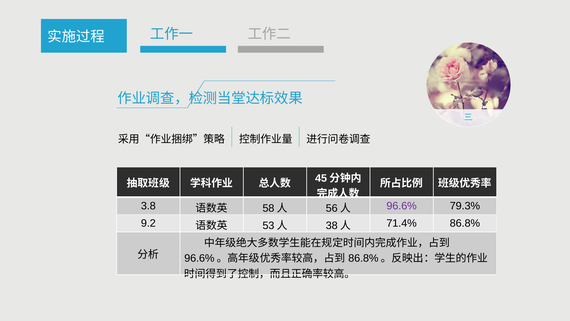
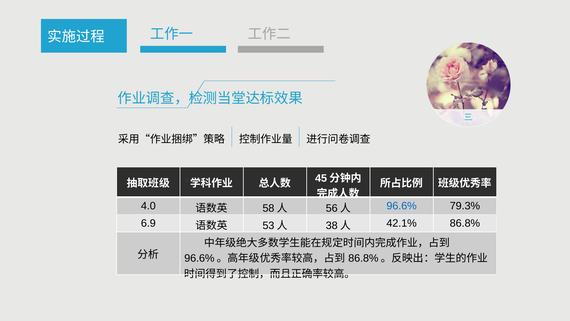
3.8: 3.8 -> 4.0 (148, 206)
96.6% colour: purple -> blue (402, 206)
9.2: 9.2 -> 6.9 (148, 223)
71.4%: 71.4% -> 42.1% (402, 223)
